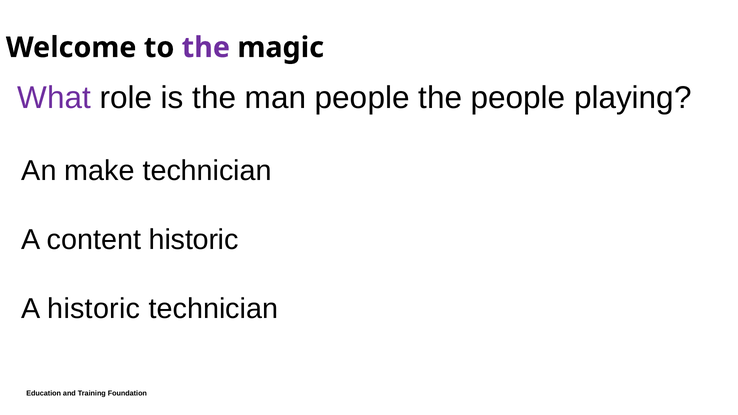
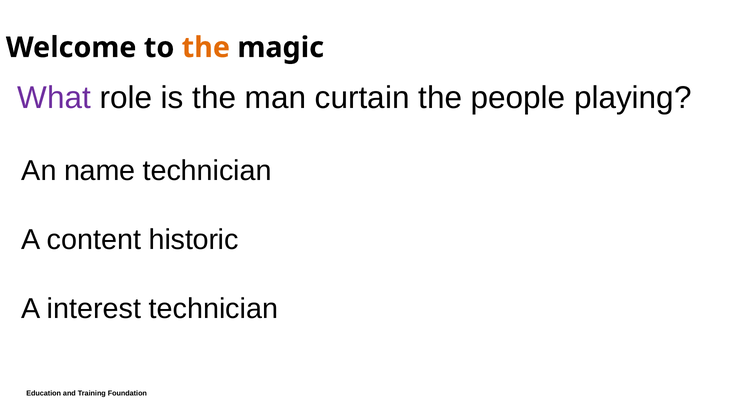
the colour: purple -> orange (206, 48)
man people: people -> curtain (362, 98)
make: make -> name (100, 171)
A historic: historic -> interest (94, 309)
